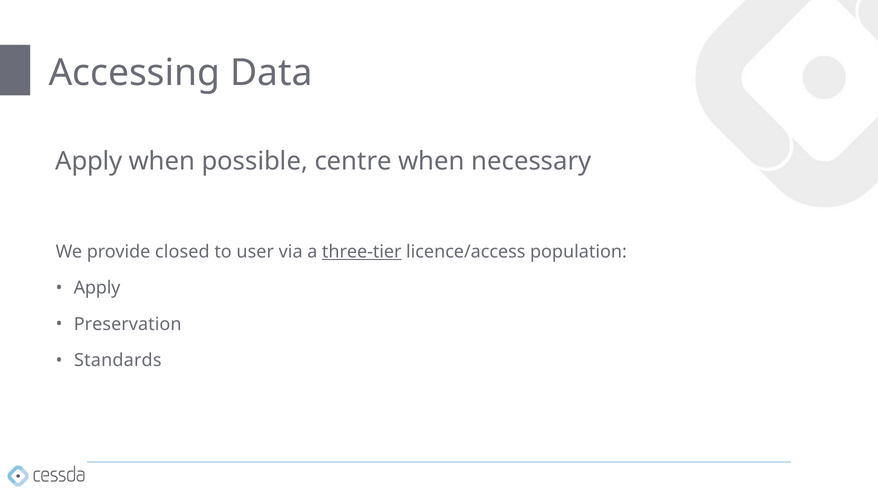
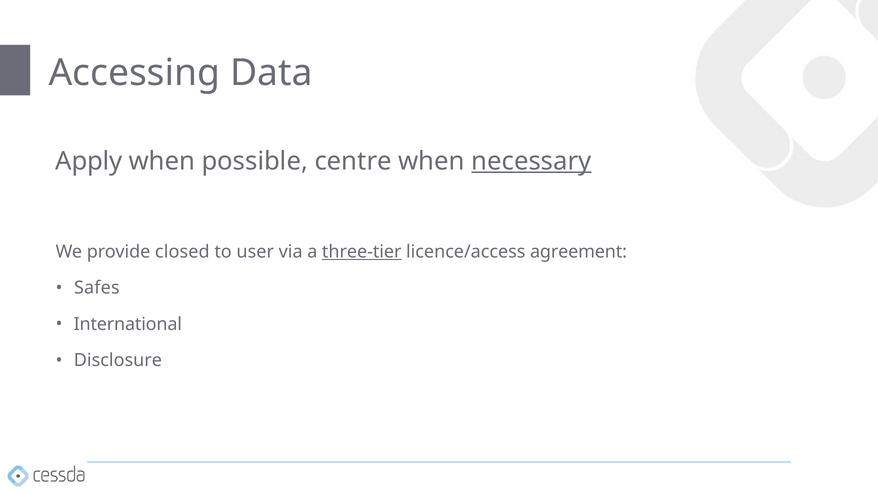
necessary underline: none -> present (531, 161)
population: population -> agreement (579, 252)
Apply: Apply -> Safes (97, 288)
Preservation: Preservation -> International (128, 324)
Standards: Standards -> Disclosure (118, 360)
